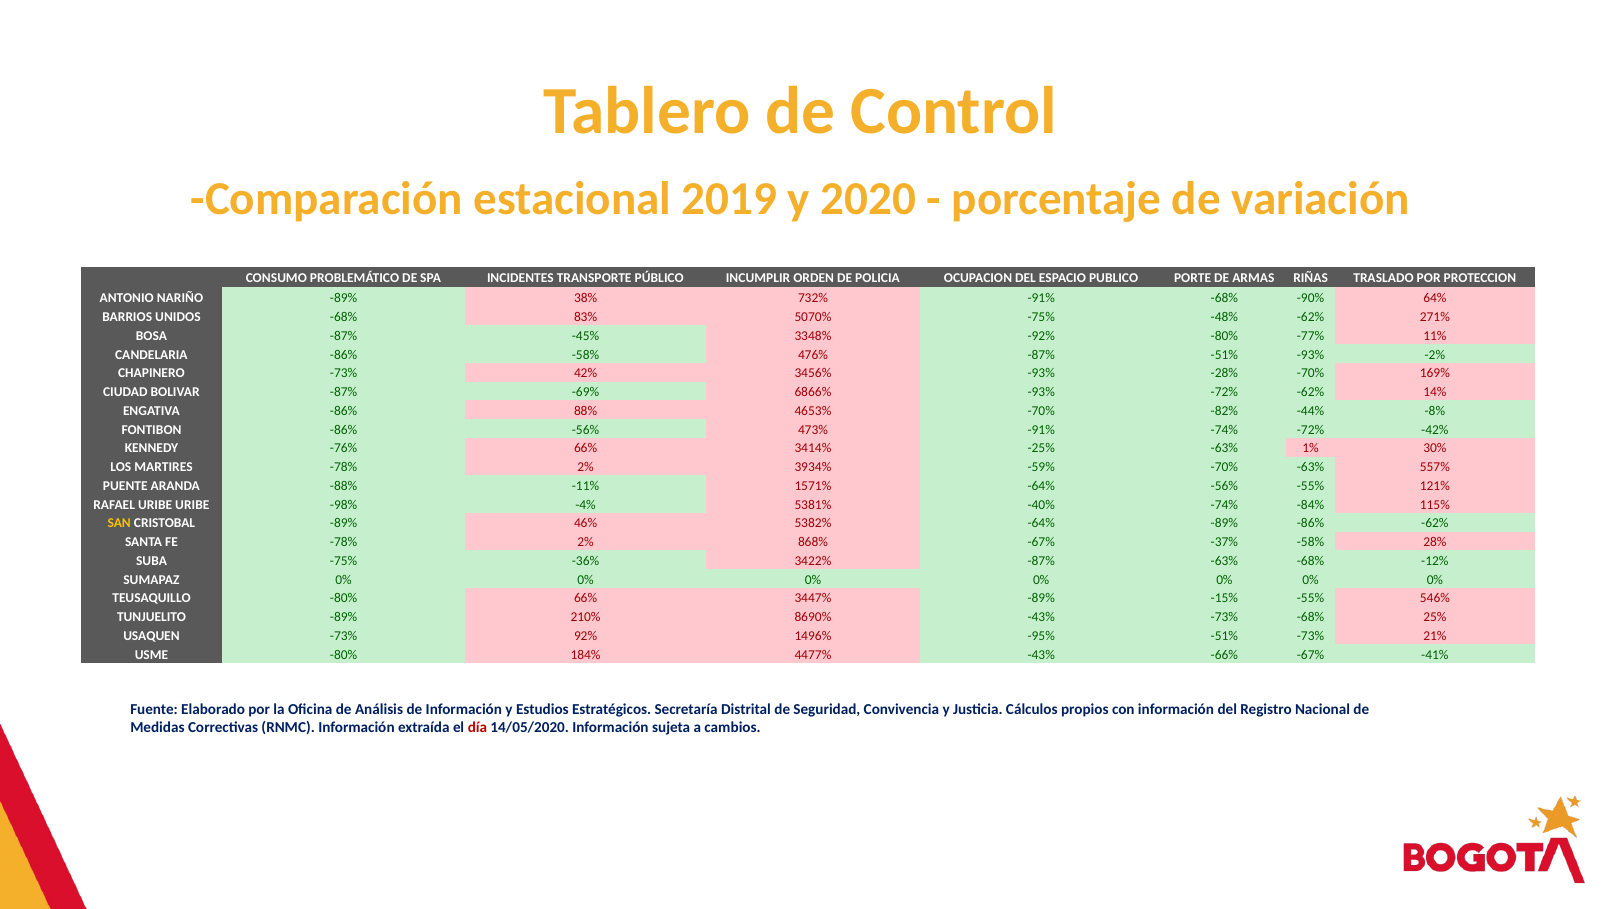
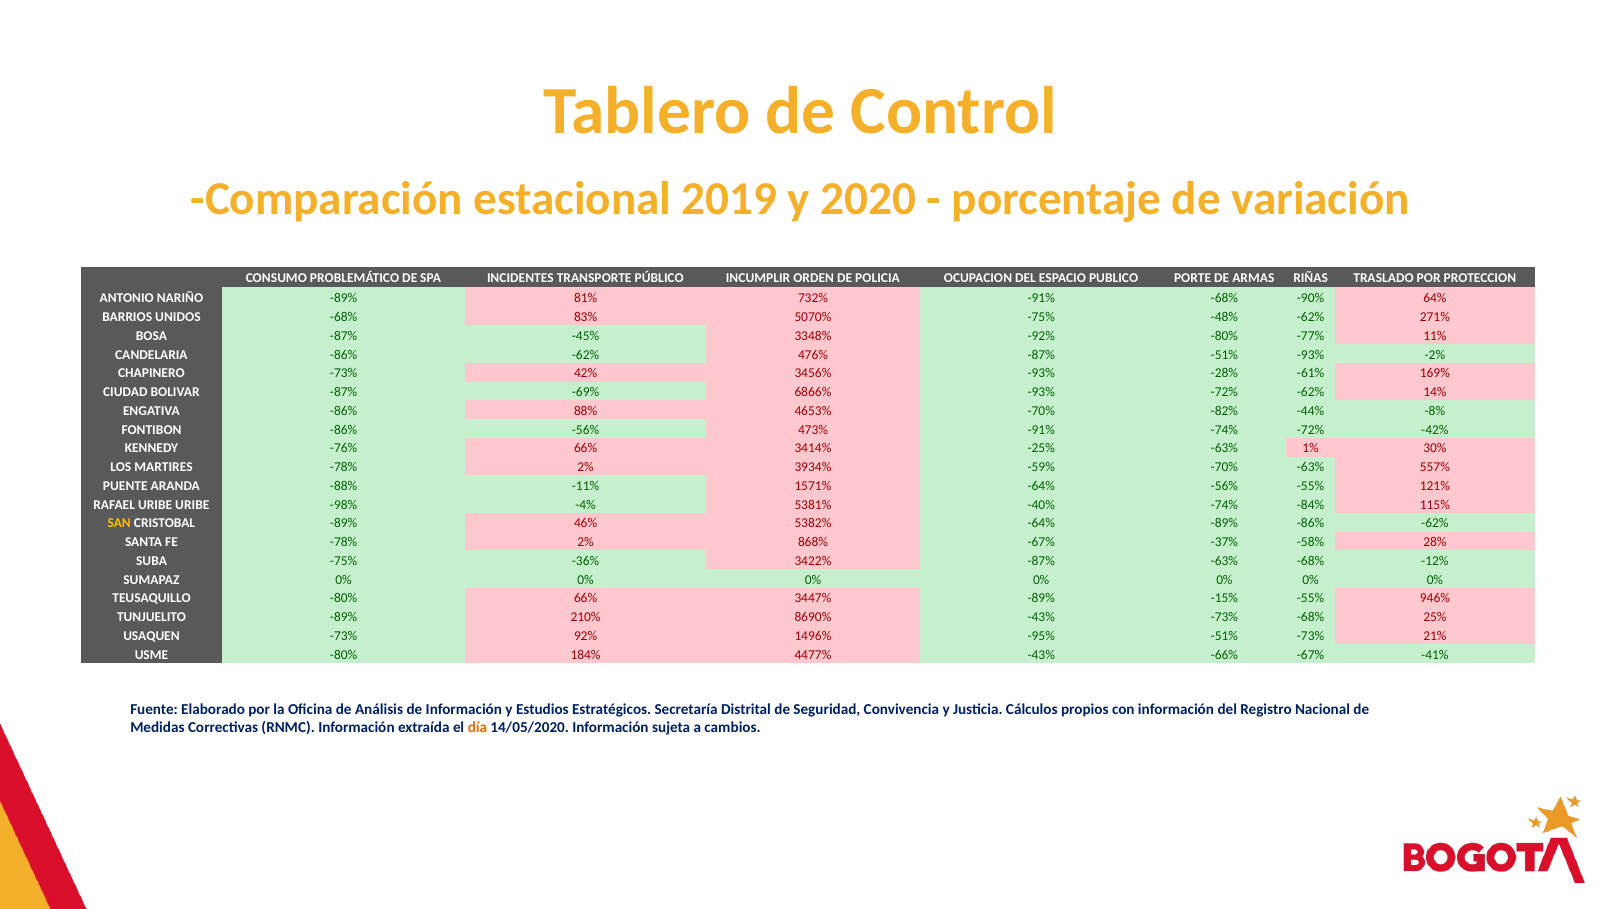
38%: 38% -> 81% (586, 298)
CANDELARIA -86% -58%: -58% -> -62% (586, 355)
-28% -70%: -70% -> -61% (1311, 373)
546%: 546% -> 946% (1435, 598)
día colour: red -> orange (477, 728)
